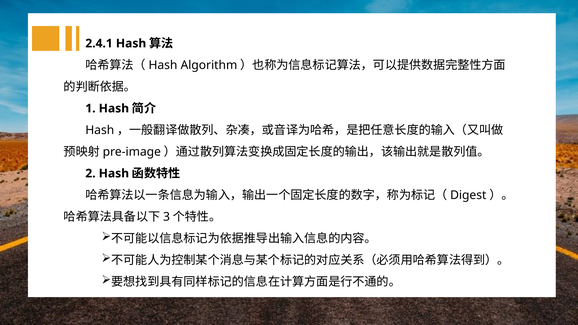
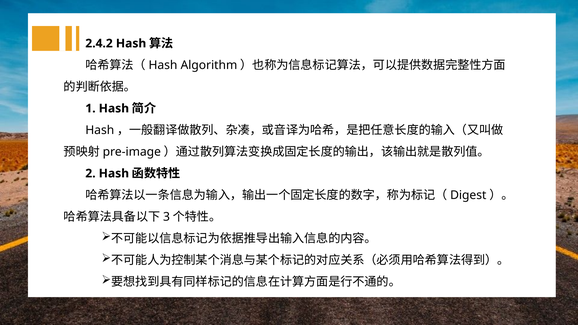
2.4.1: 2.4.1 -> 2.4.2 (99, 43)
